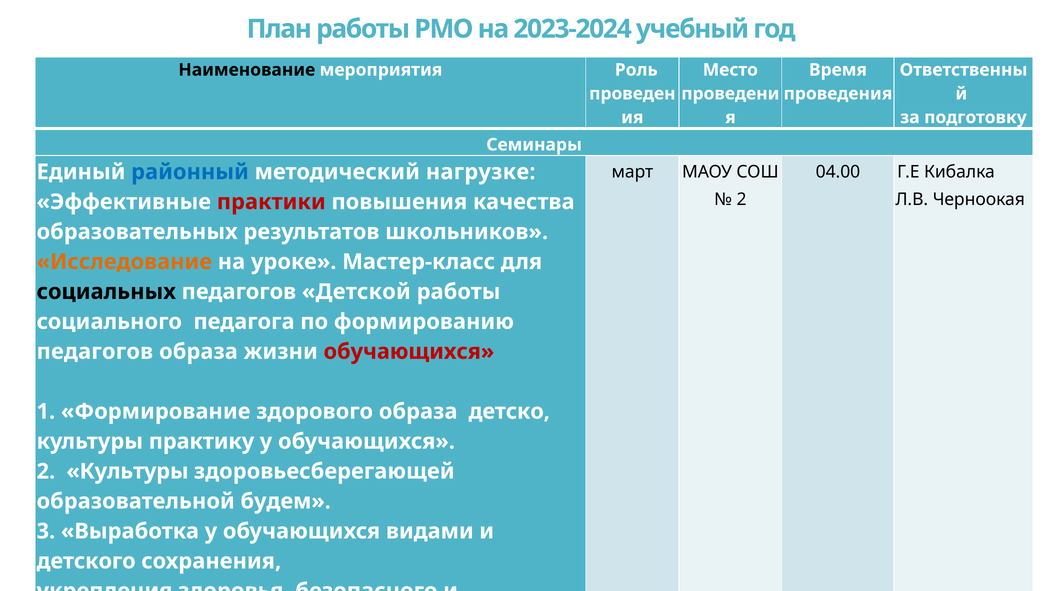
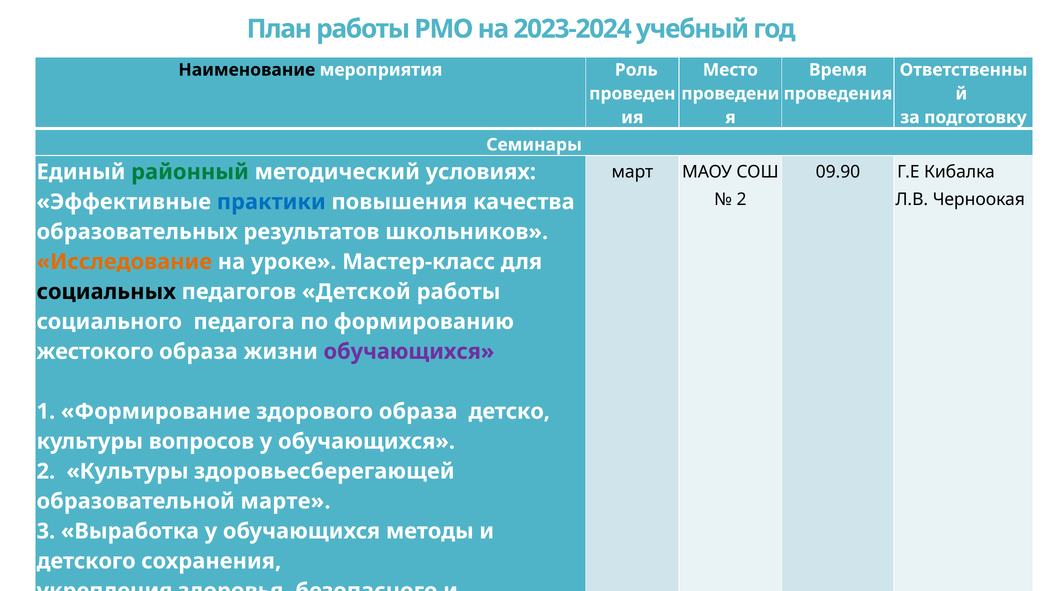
04.00: 04.00 -> 09.90 (838, 172)
районный colour: blue -> green (190, 172)
нагрузке: нагрузке -> условиях (481, 172)
практики colour: red -> blue (271, 202)
педагогов: педагогов -> жестокого (95, 352)
обучающихся colour: red -> purple (409, 352)
практику: практику -> вопросов (201, 442)
будем: будем -> марте (285, 501)
обучающихся видами: видами -> методы (430, 531)
